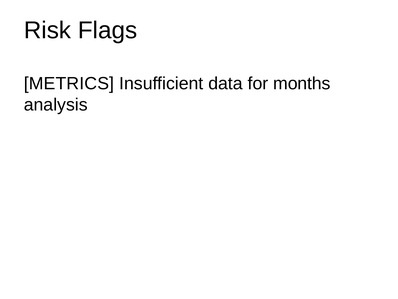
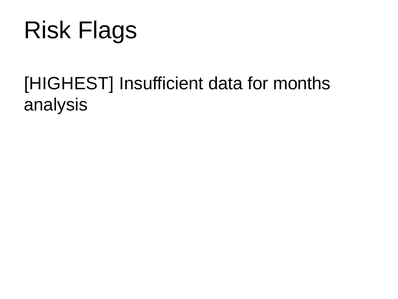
METRICS: METRICS -> HIGHEST (69, 83)
